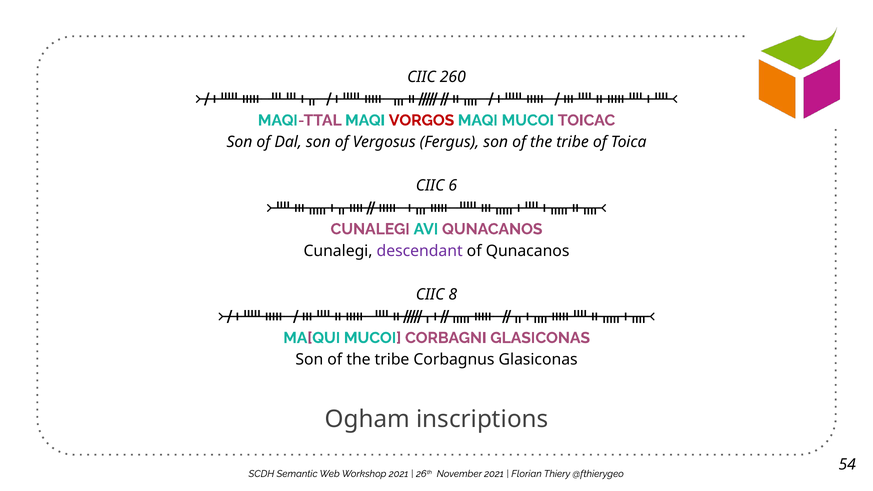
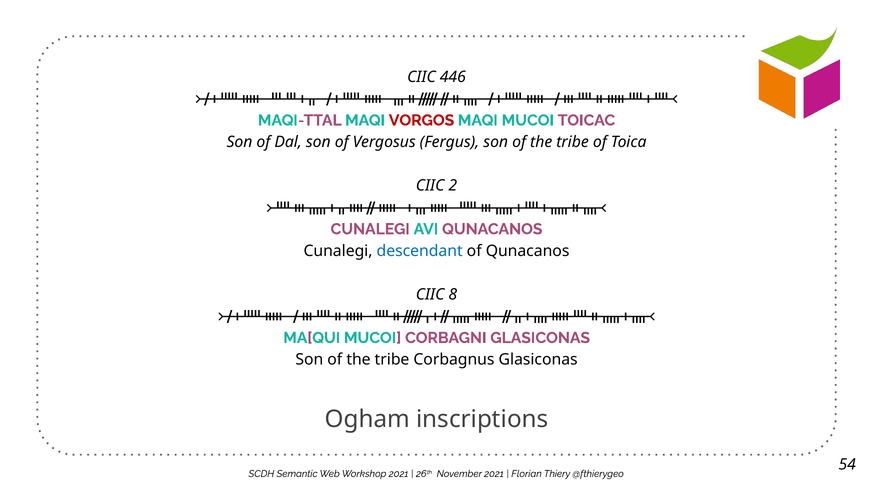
260: 260 -> 446 (453, 77)
6: 6 -> 2 (453, 186)
descendant colour: purple -> blue (420, 251)
